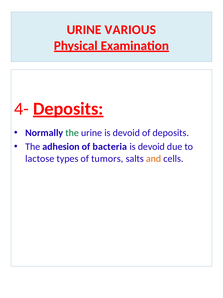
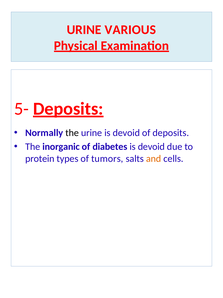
4-: 4- -> 5- (22, 108)
the colour: green -> black (72, 133)
adhesion: adhesion -> inorganic (61, 146)
bacteria: bacteria -> diabetes (110, 146)
lactose: lactose -> protein (40, 158)
